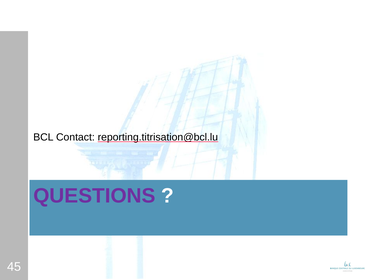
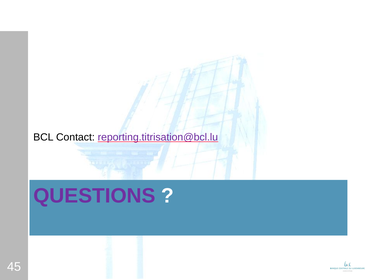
reporting.titrisation@bcl.lu colour: black -> purple (158, 137)
